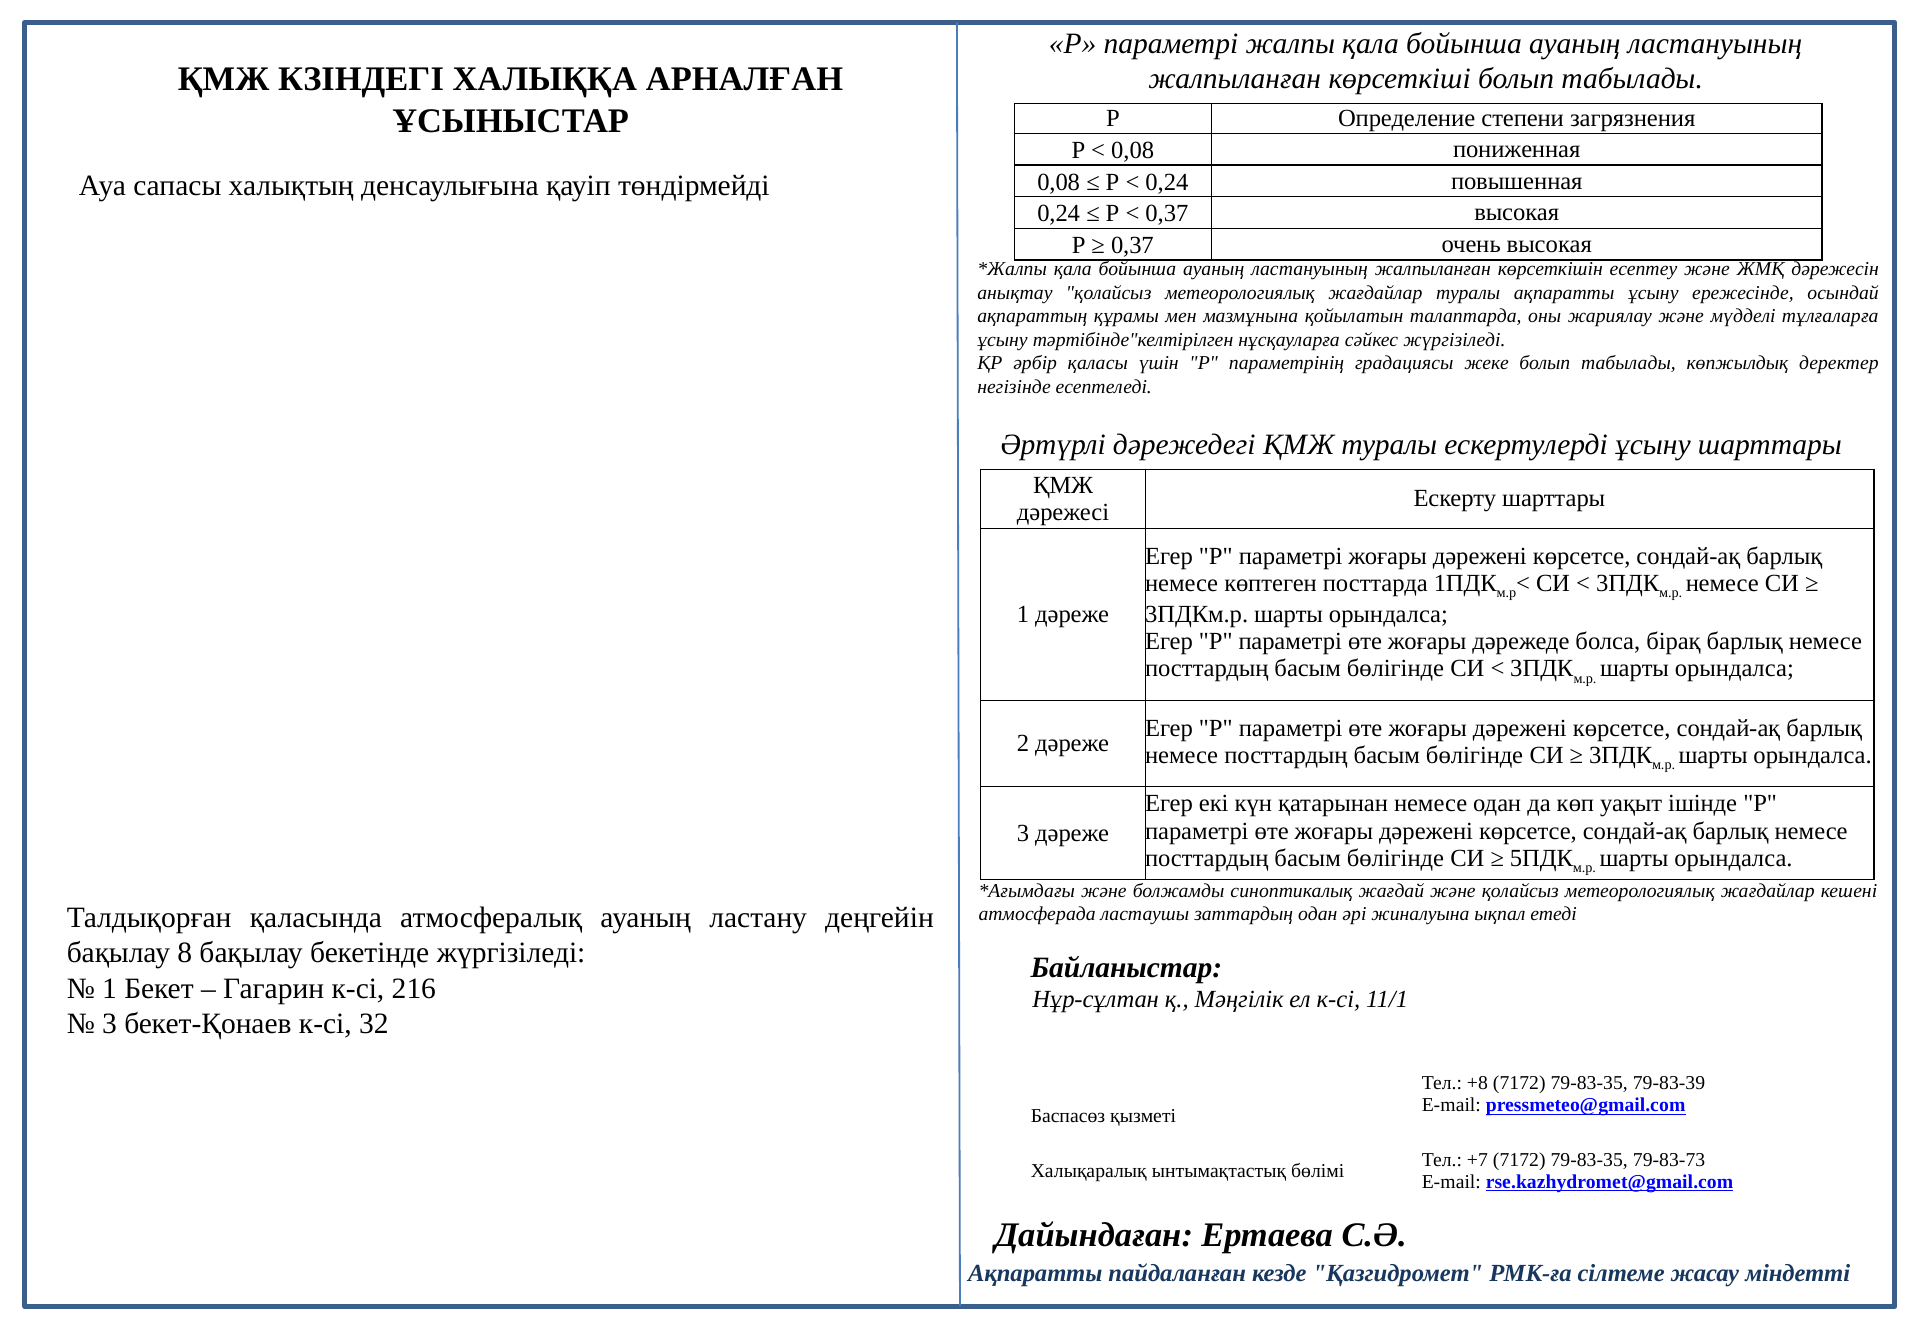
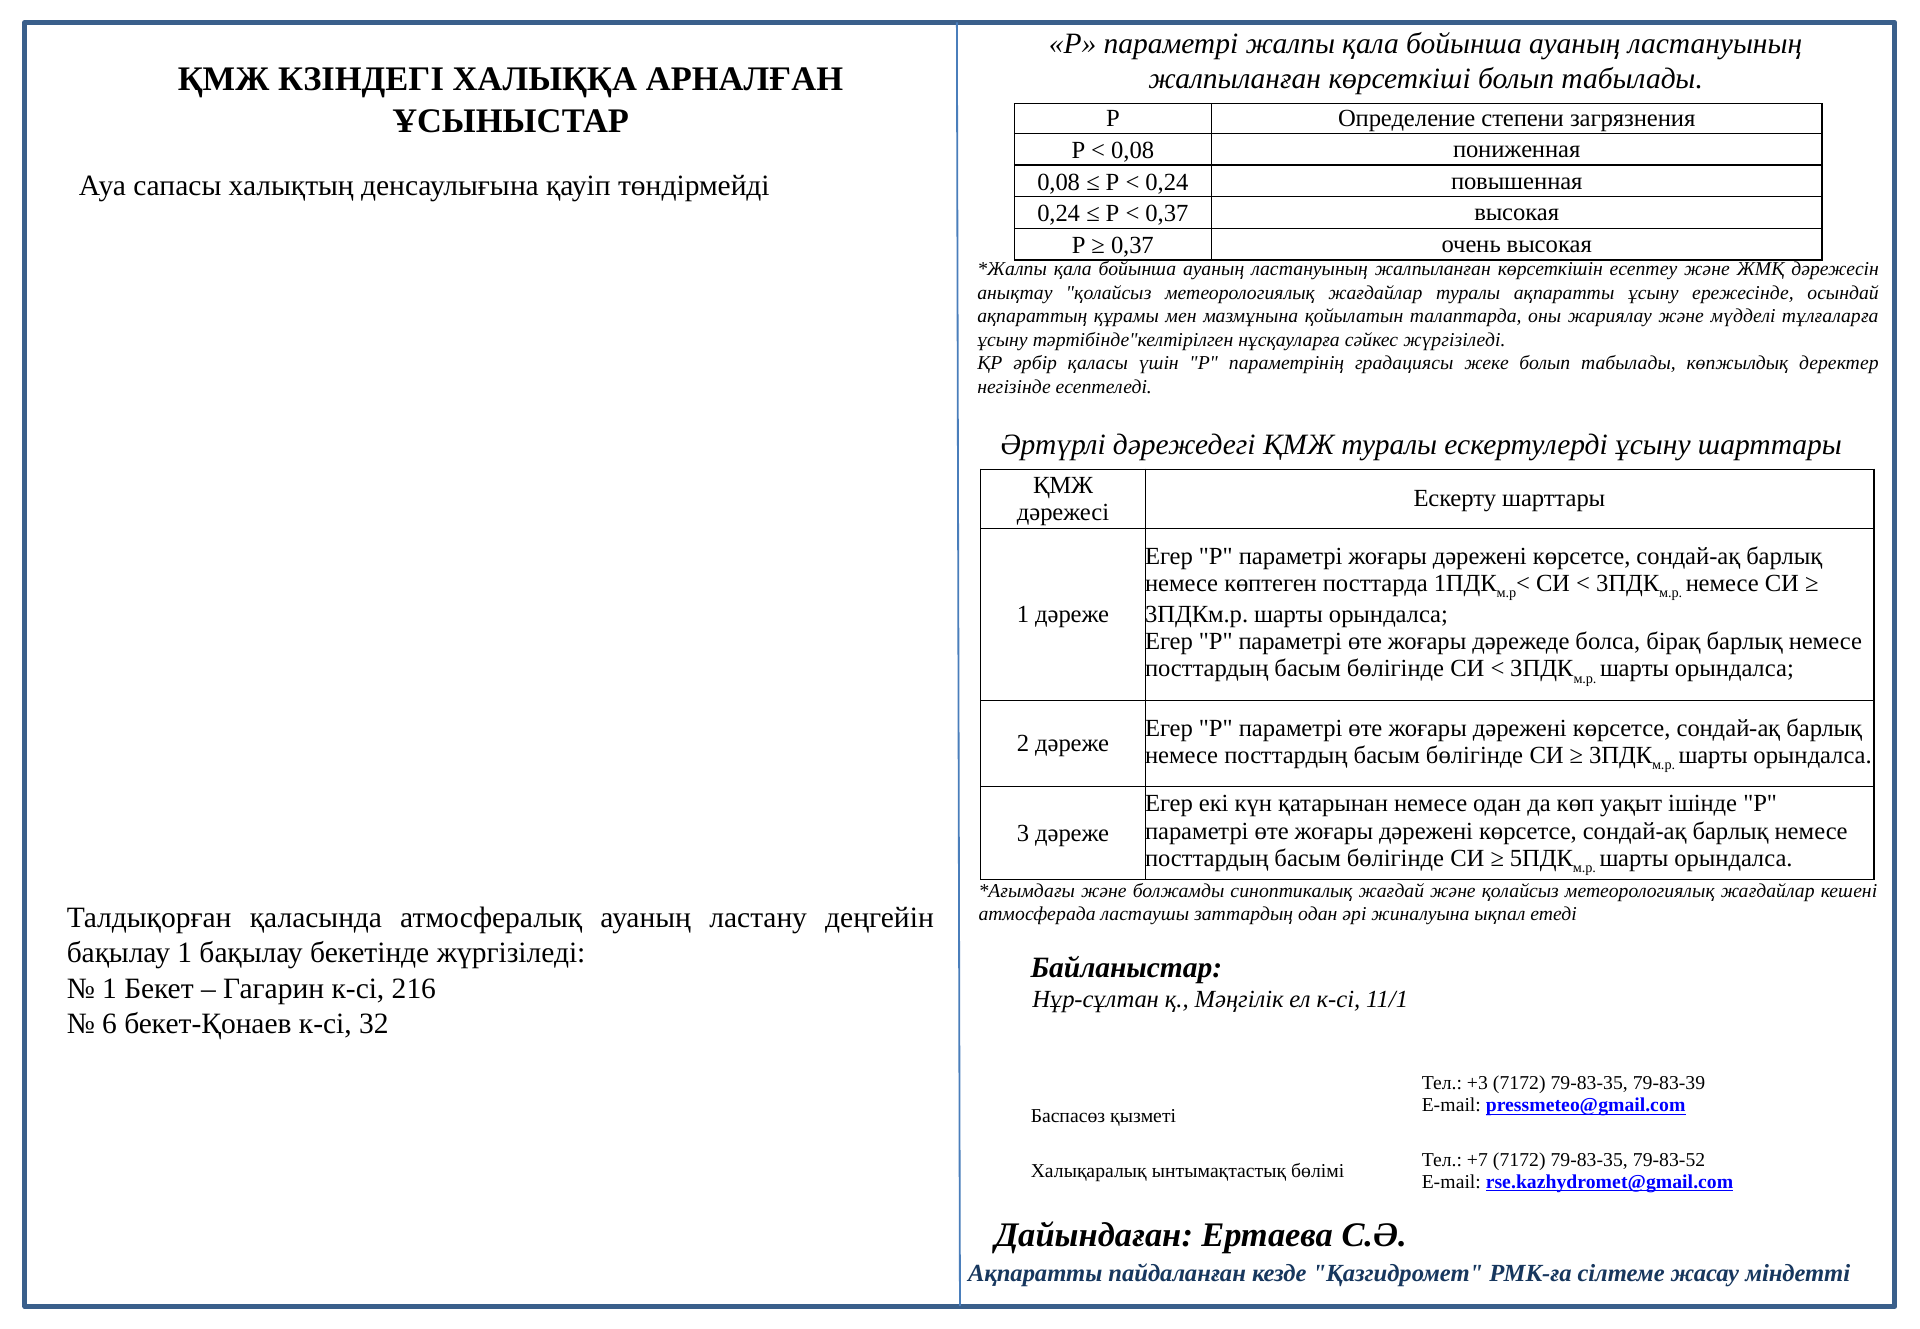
бақылау 8: 8 -> 1 (185, 953)
3: 3 -> 6 (110, 1024)
+8: +8 -> +3 (1477, 1084)
79-83-73: 79-83-73 -> 79-83-52 (1669, 1160)
